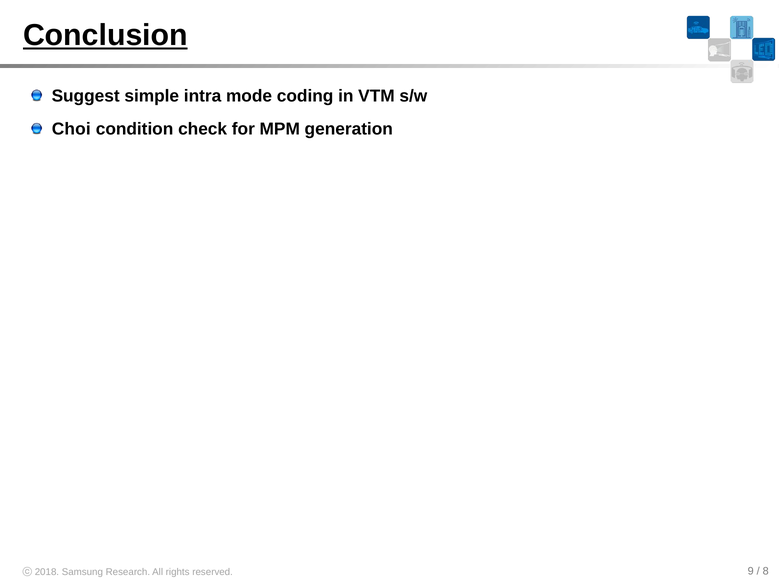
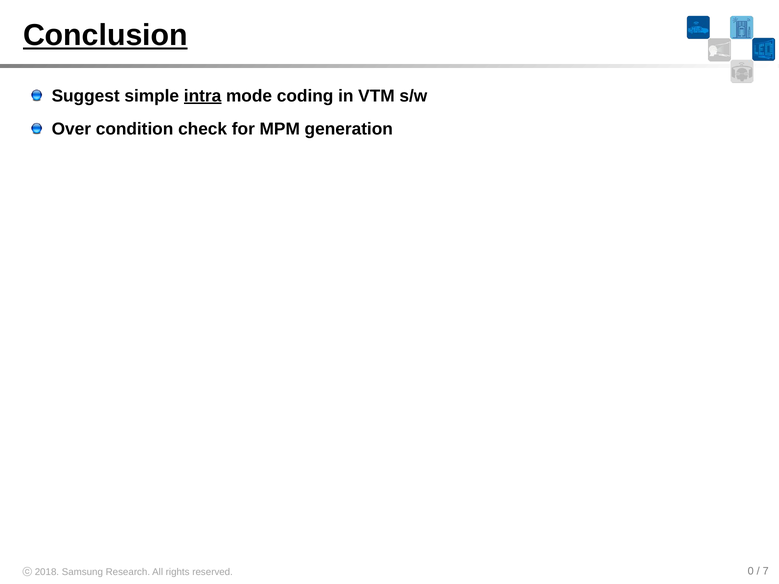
intra underline: none -> present (203, 96)
Choi: Choi -> Over (71, 129)
9: 9 -> 0 (751, 572)
8: 8 -> 7 (766, 572)
